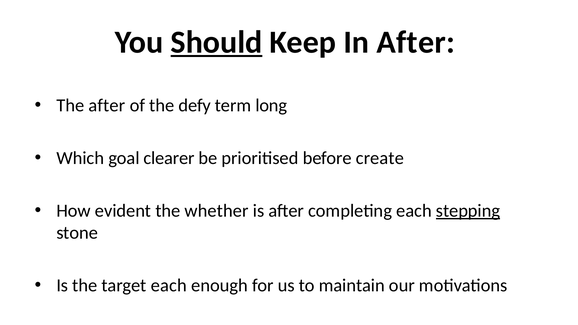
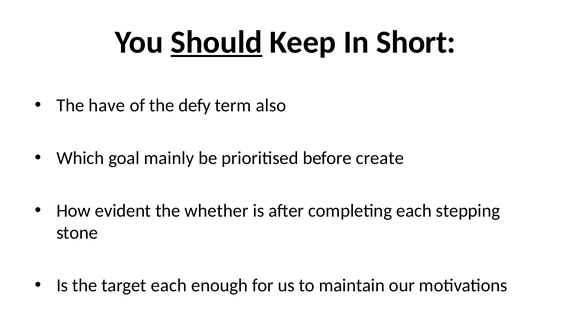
In After: After -> Short (416, 42)
The after: after -> have (107, 106)
long: long -> also (271, 106)
clearer: clearer -> mainly (169, 158)
stepping underline: present -> none (468, 211)
